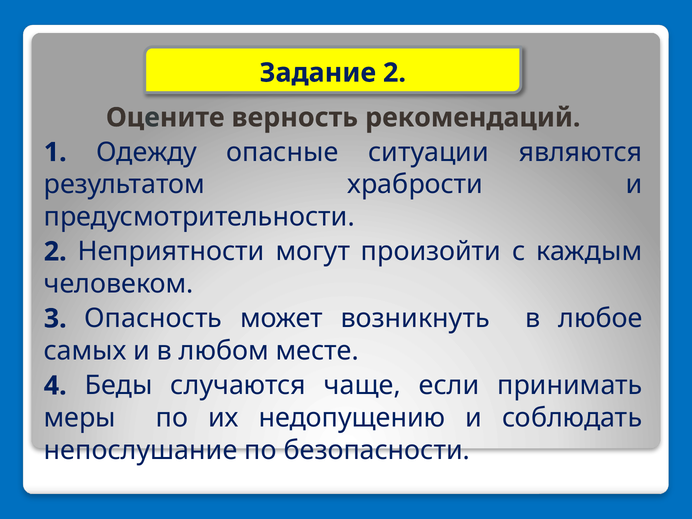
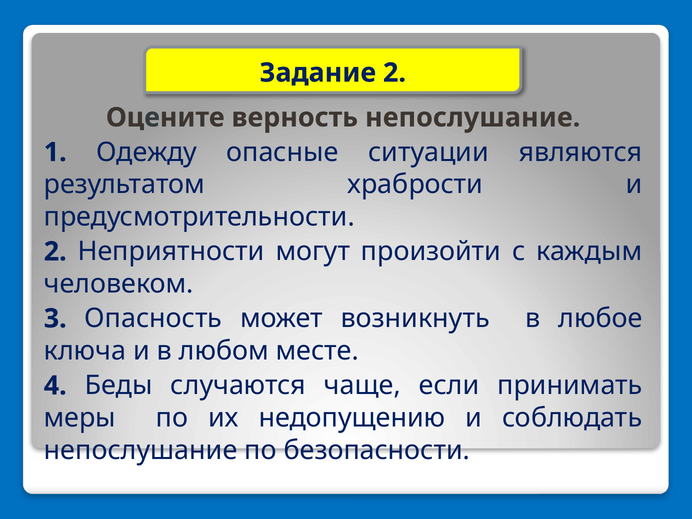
верность рекомендаций: рекомендаций -> непослушание (473, 118)
самых: самых -> ключа (85, 351)
